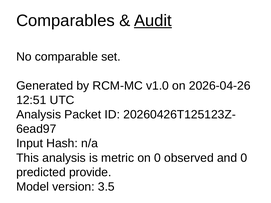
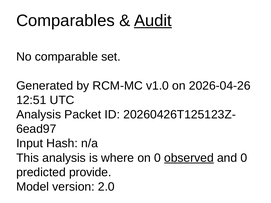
metric: metric -> where (118, 158)
observed underline: none -> present (189, 158)
3.5: 3.5 -> 2.0 (106, 187)
